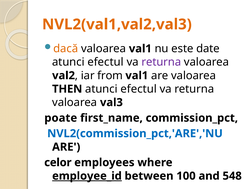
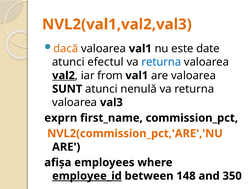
returna colour: purple -> blue (161, 62)
val2 underline: none -> present (64, 76)
THEN: THEN -> SUNT (67, 89)
efectul: efectul -> nenulă (139, 89)
poate: poate -> exprn (61, 118)
NVL2(commission_pct,'ARE','NU colour: blue -> orange (135, 134)
celor: celor -> afişa (58, 163)
100: 100 -> 148 (186, 176)
548: 548 -> 350 (232, 176)
